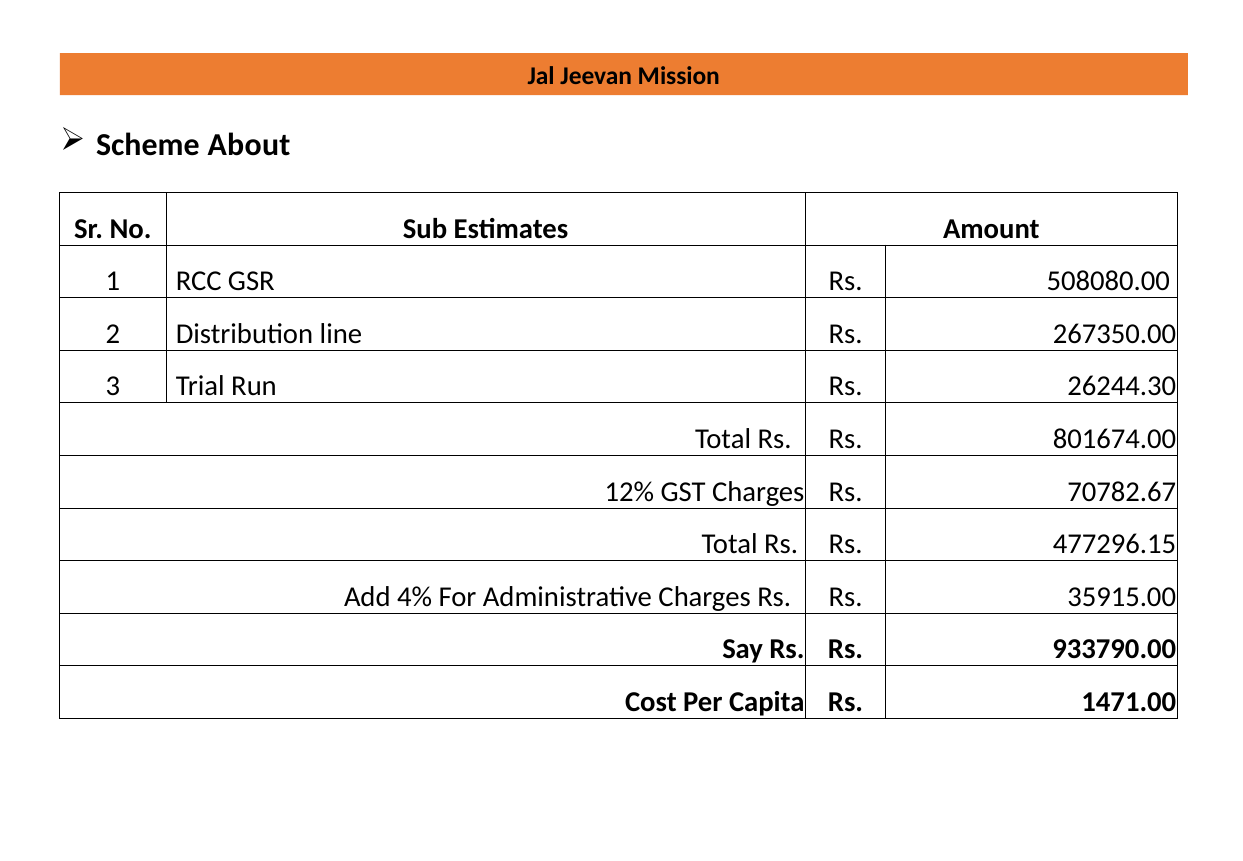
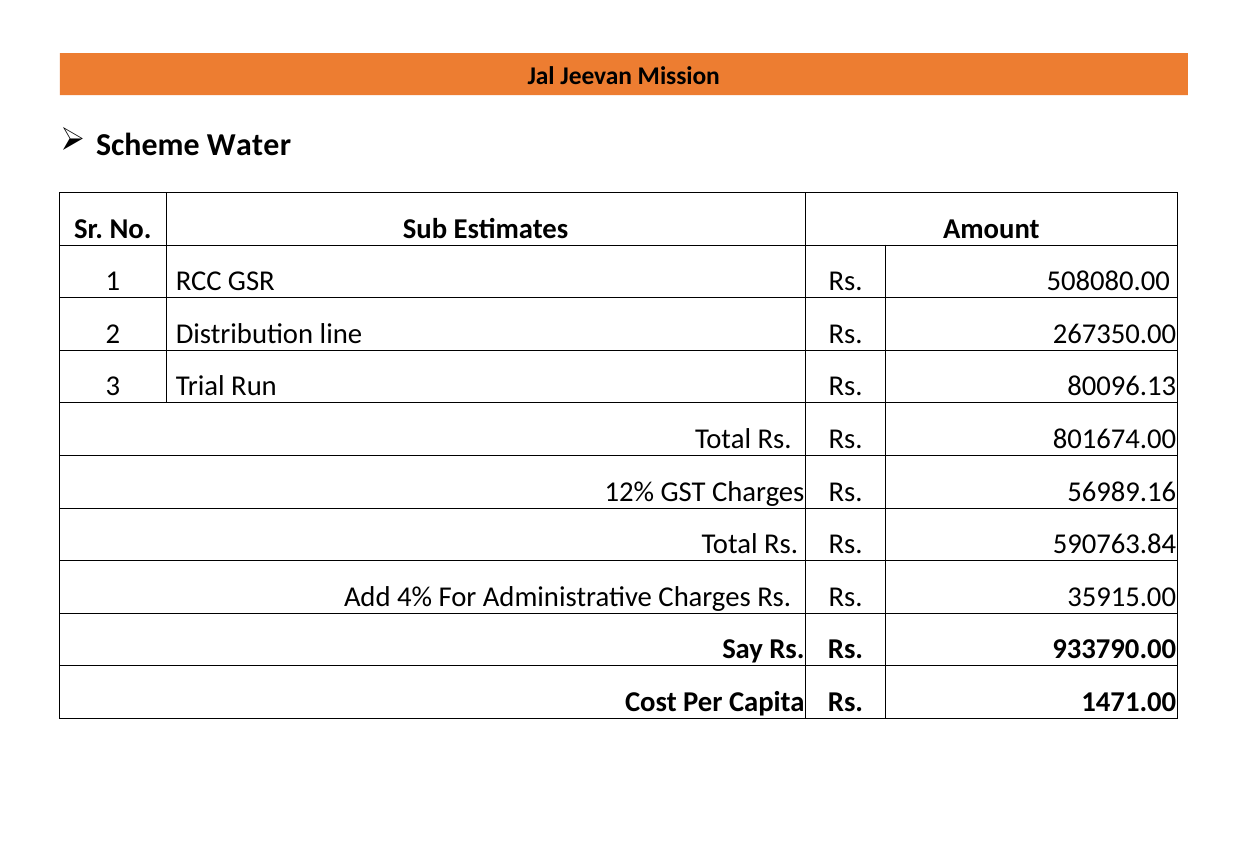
About: About -> Water (249, 145)
26244.30: 26244.30 -> 80096.13 (1122, 386)
70782.67: 70782.67 -> 56989.16 (1122, 491)
477296.15: 477296.15 -> 590763.84 (1114, 544)
